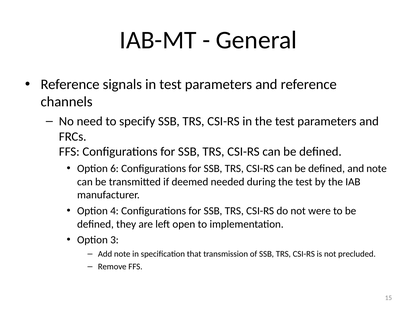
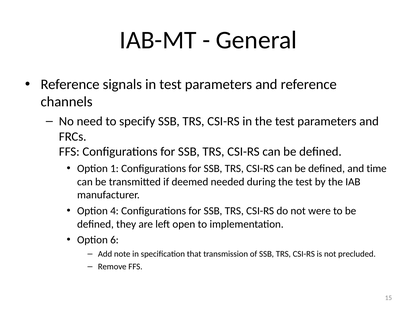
6: 6 -> 1 (115, 169)
and note: note -> time (377, 169)
3: 3 -> 6 (115, 241)
